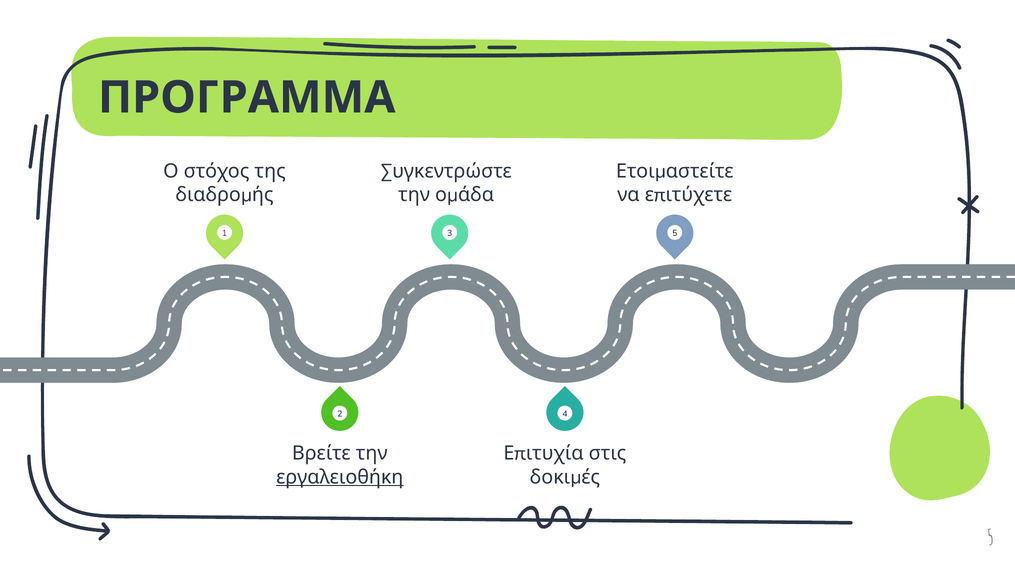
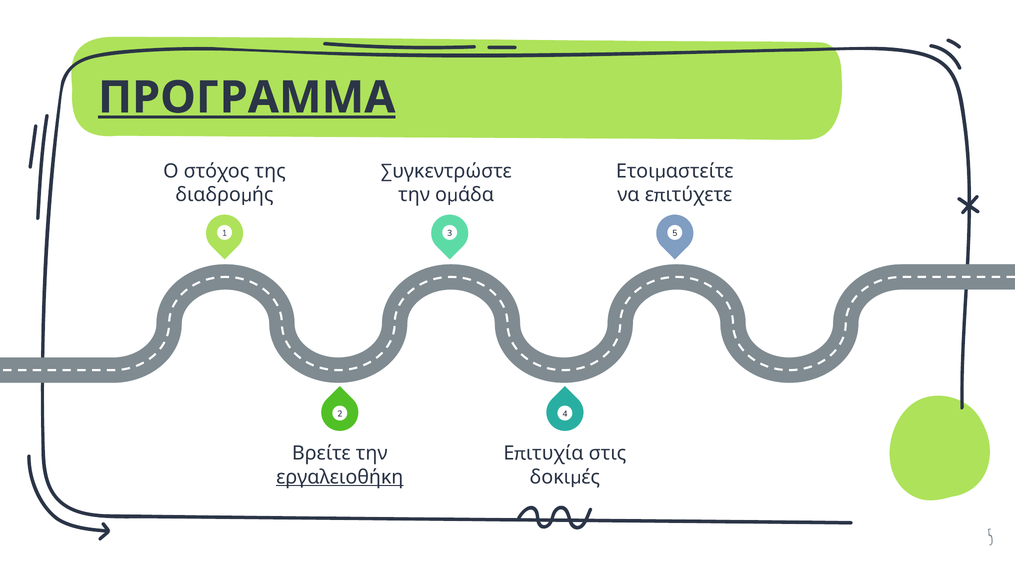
ΠΡΟΓΡΑΜΜΑ underline: none -> present (247, 98)
